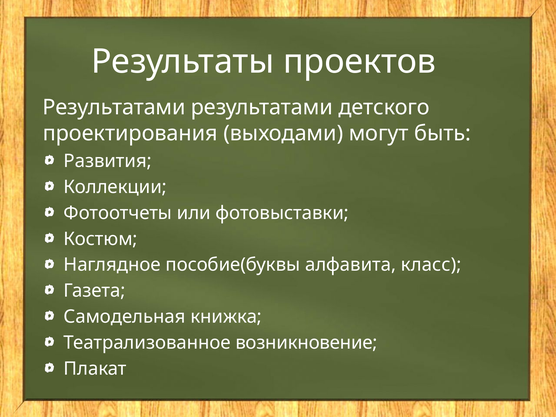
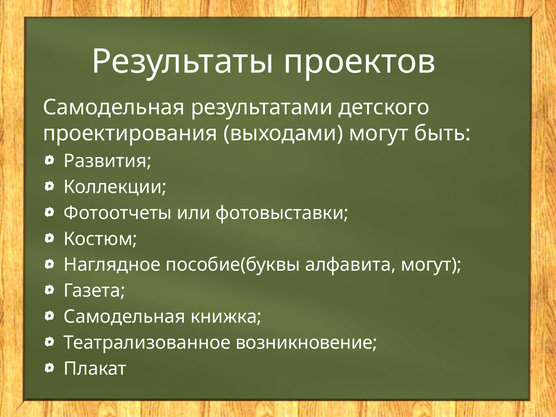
Результатами: Результатами -> Самодельная (114, 108)
алфавита класс: класс -> могут (431, 265)
